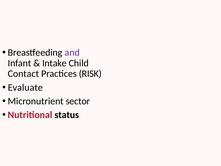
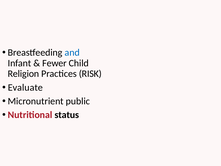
and colour: purple -> blue (72, 52)
Intake: Intake -> Fewer (54, 63)
Contact: Contact -> Religion (23, 74)
sector: sector -> public (78, 101)
